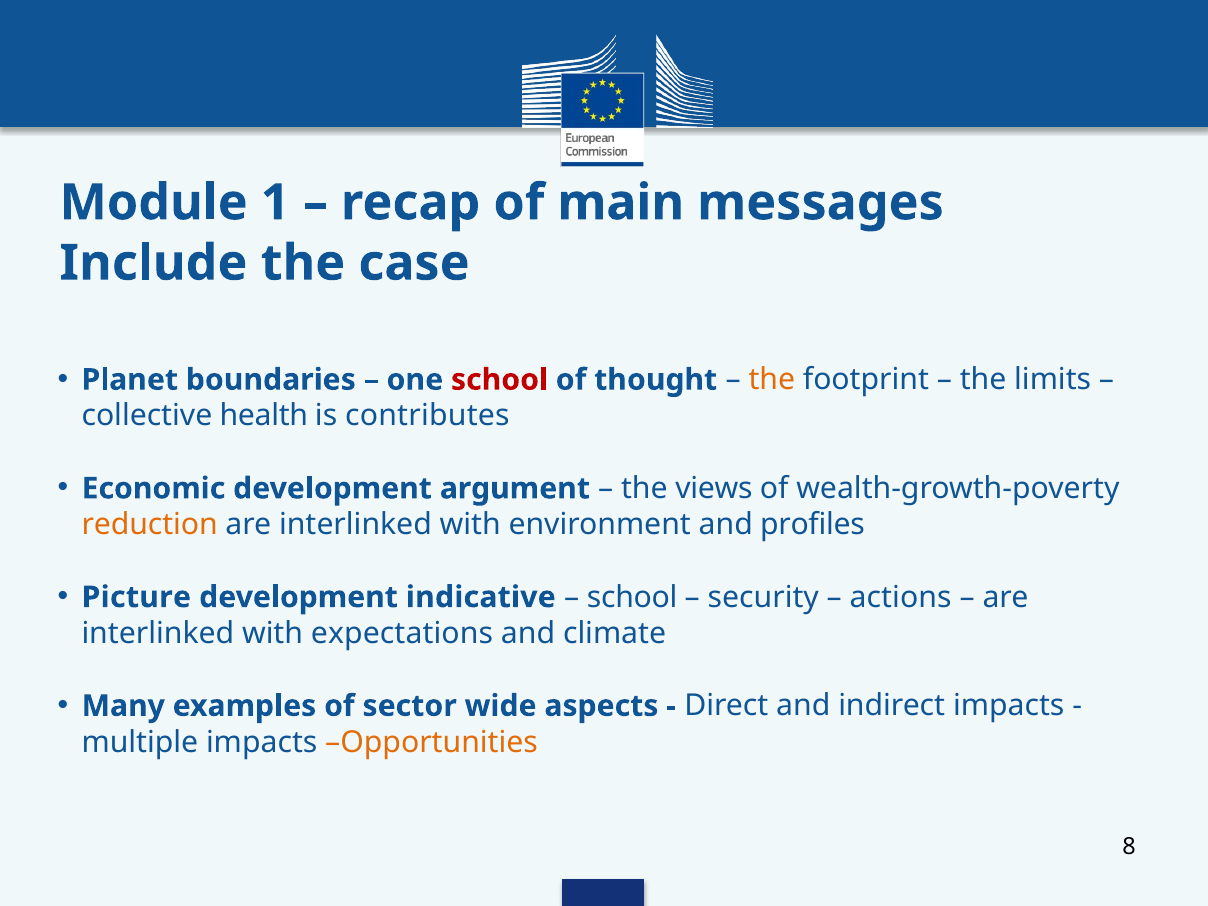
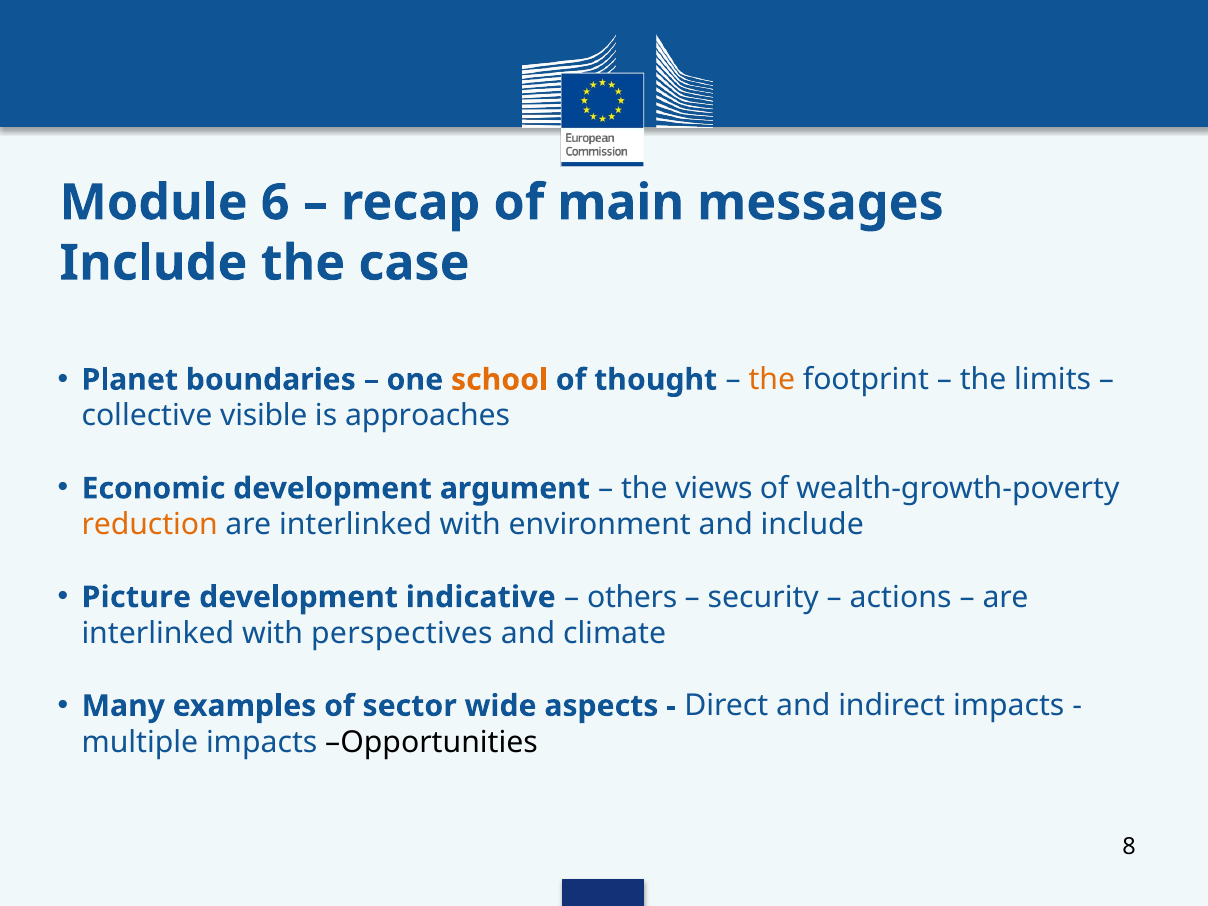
1: 1 -> 6 (275, 203)
school colour: red -> orange (499, 380)
health: health -> visible (264, 416)
contributes: contributes -> approaches (428, 416)
and profiles: profiles -> include (812, 525)
school: school -> others (632, 597)
expectations: expectations -> perspectives (402, 633)
Opportunities colour: orange -> black (432, 742)
